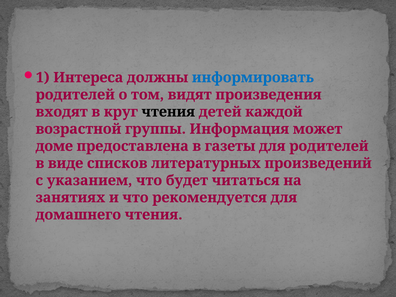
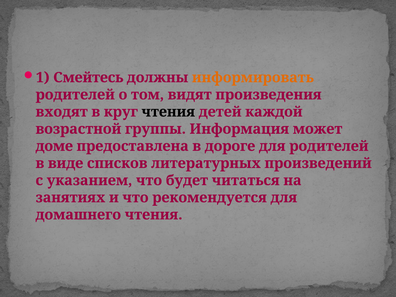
Интереса: Интереса -> Смейтесь (88, 78)
информировать colour: blue -> orange (253, 78)
газеты: газеты -> дороге (230, 146)
